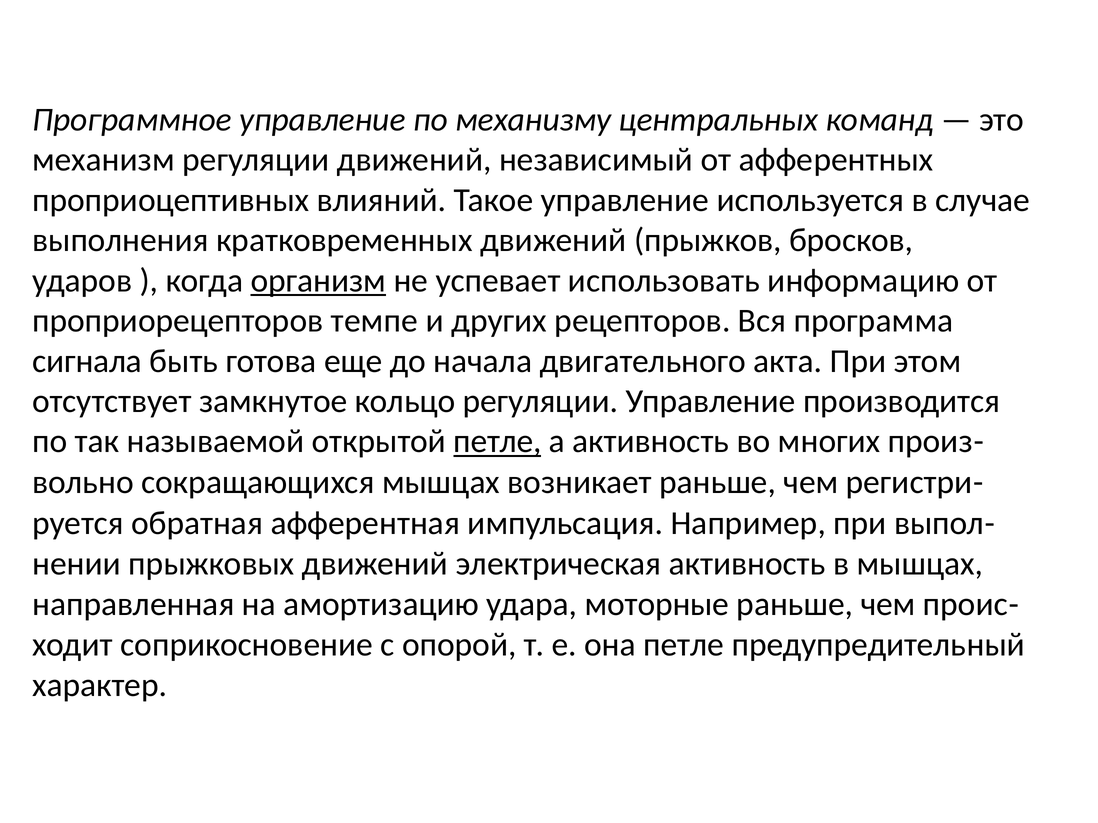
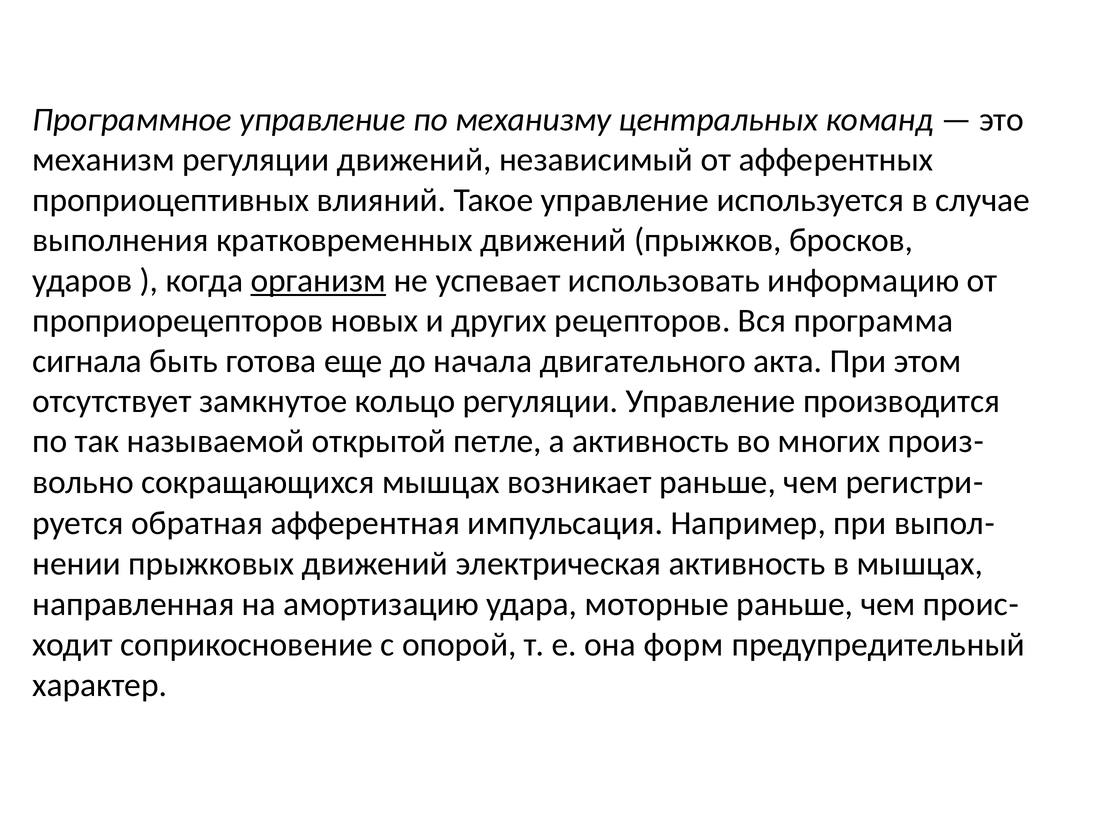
темпе: темпе -> новых (375, 321)
петле underline: present -> none (497, 442)
она петле: петле -> форм (683, 645)
